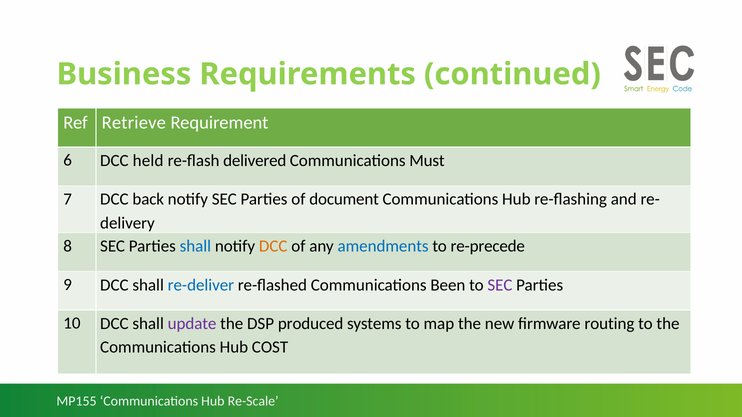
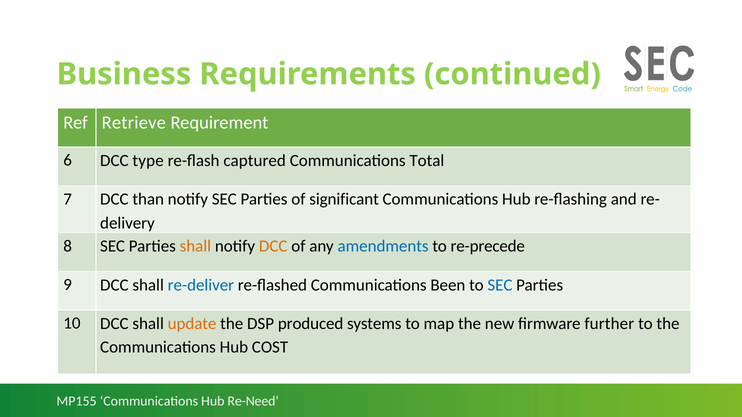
held: held -> type (148, 161)
delivered: delivered -> captured (255, 161)
Must: Must -> Total (427, 161)
back: back -> than (148, 200)
document: document -> significant (344, 200)
shall colour: blue -> orange (195, 246)
SEC colour: purple -> blue (500, 285)
update colour: purple -> orange (192, 324)
routing: routing -> further (609, 324)
Re-Scale: Re-Scale -> Re-Need (253, 401)
